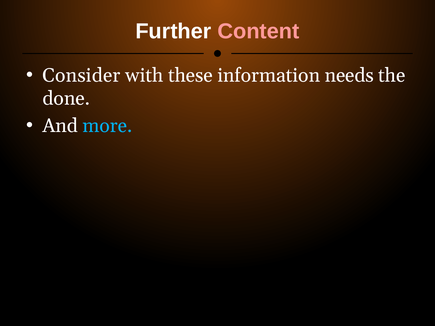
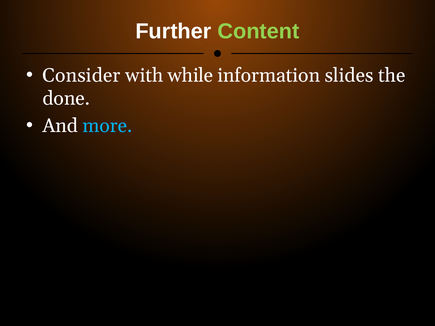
Content colour: pink -> light green (258, 31)
these: these -> while (191, 75)
needs: needs -> slides (349, 75)
